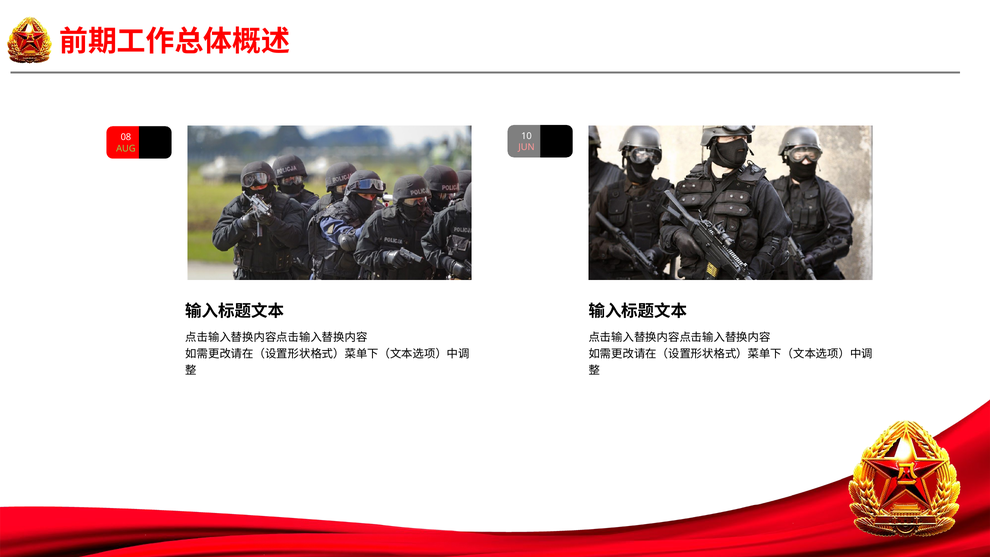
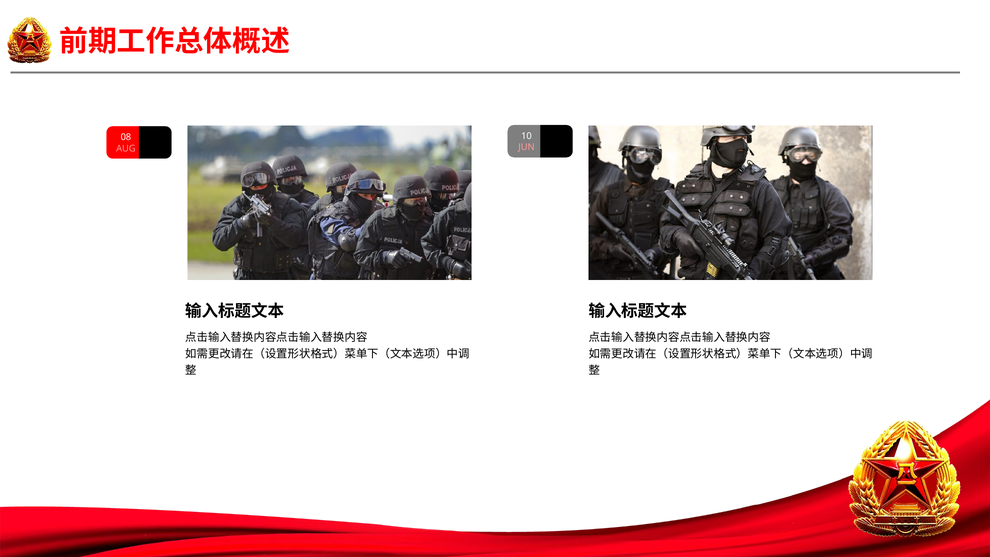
AUG colour: light green -> pink (126, 148)
